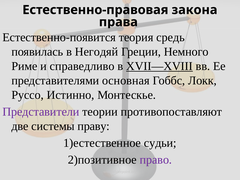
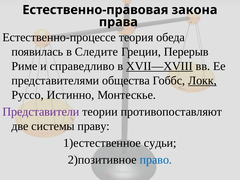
Естественно-появится: Естественно-появится -> Естественно-процессе (59, 37)
средь: средь -> обеда (171, 37)
Негодяй: Негодяй -> Следите (96, 52)
Немного: Немного -> Перерыв (186, 52)
основная: основная -> общества (126, 81)
Локк underline: none -> present (202, 81)
право colour: purple -> blue (156, 160)
